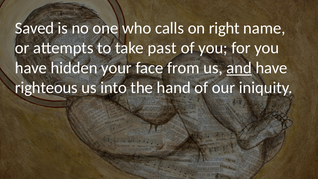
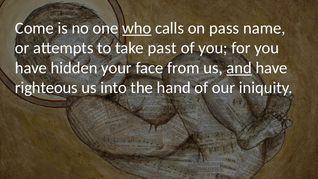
Saved: Saved -> Come (34, 28)
who underline: none -> present (137, 28)
right: right -> pass (224, 28)
